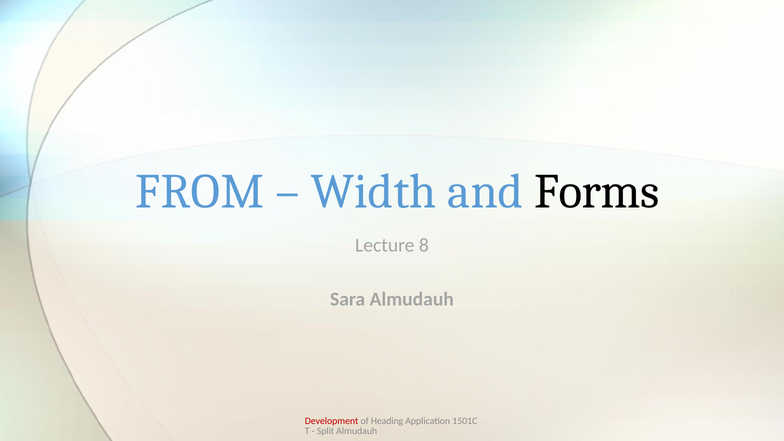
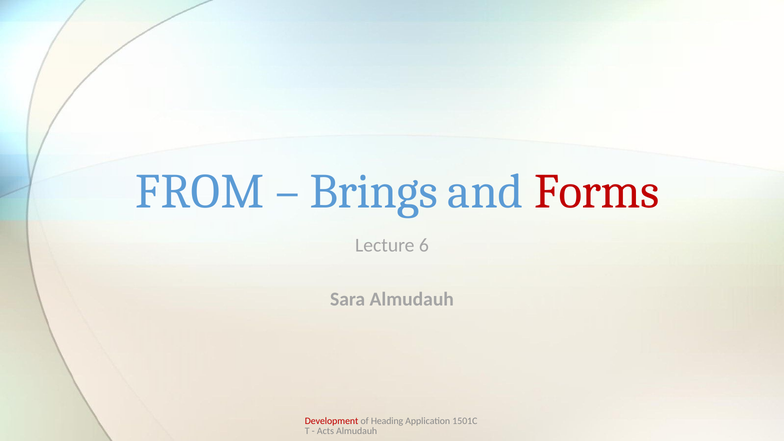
Width: Width -> Brings (374, 192)
Forms colour: black -> red (597, 192)
8: 8 -> 6 (424, 245)
Split: Split -> Acts (325, 431)
